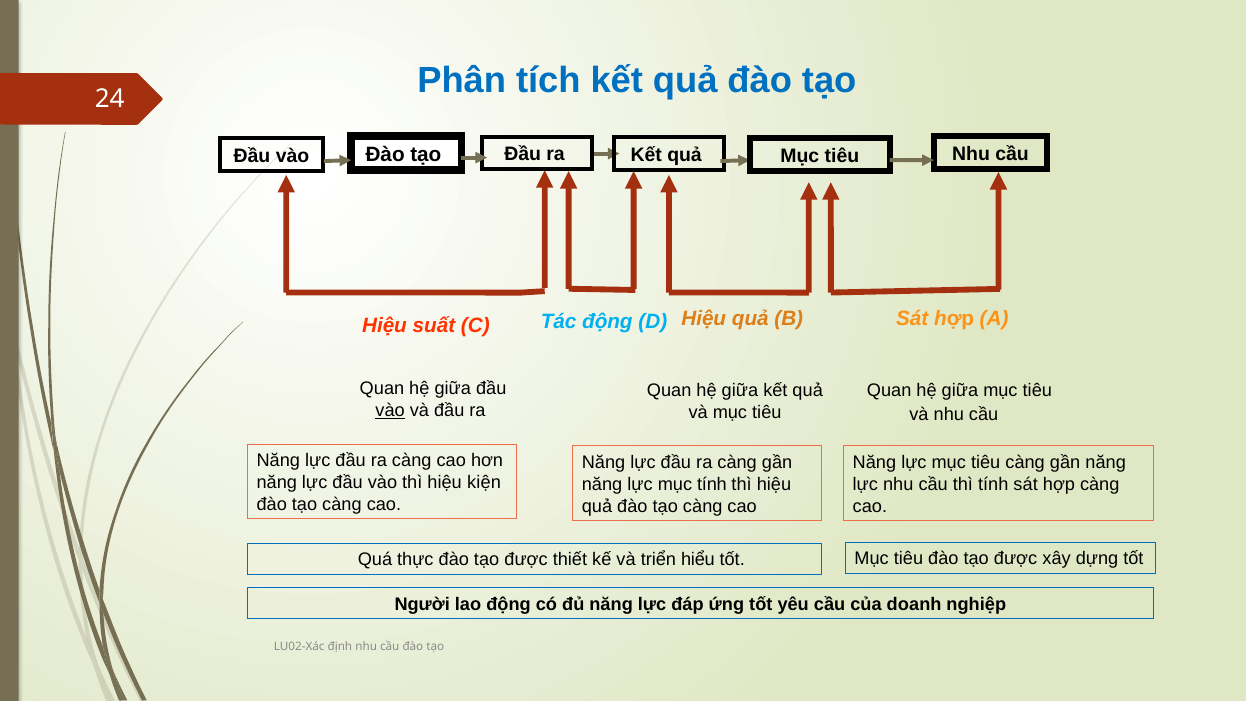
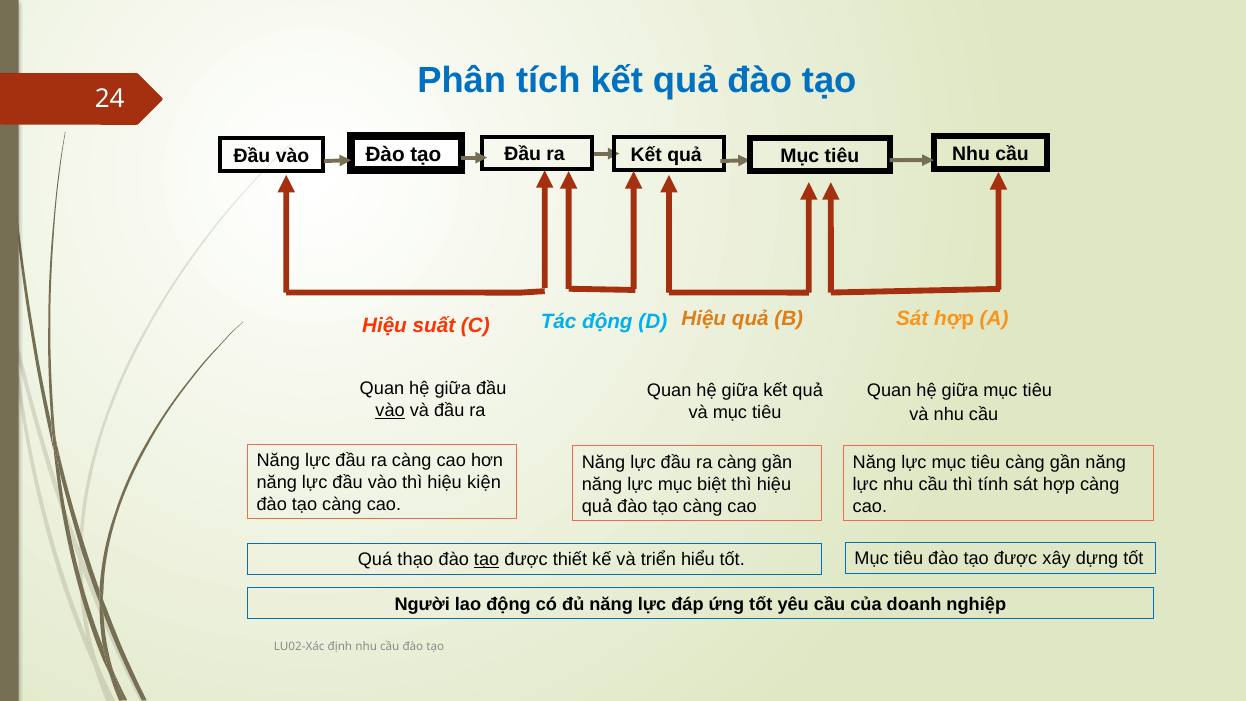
mục tính: tính -> biệt (712, 484)
thực: thực -> thạo (415, 560)
tạo underline: none -> present (487, 560)
